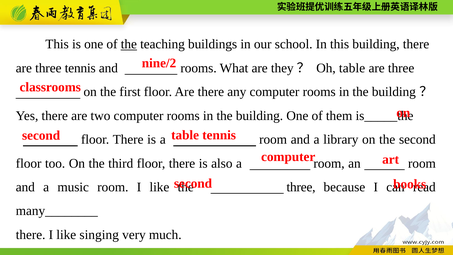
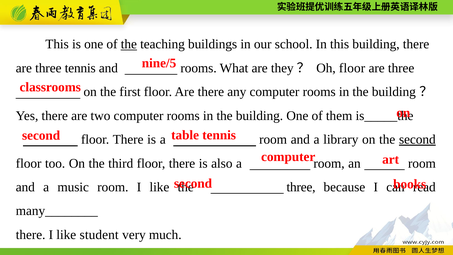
nine/2: nine/2 -> nine/5 (159, 63)
Oh table: table -> floor (352, 68)
second underline: none -> present (417, 139)
singing: singing -> student (99, 235)
